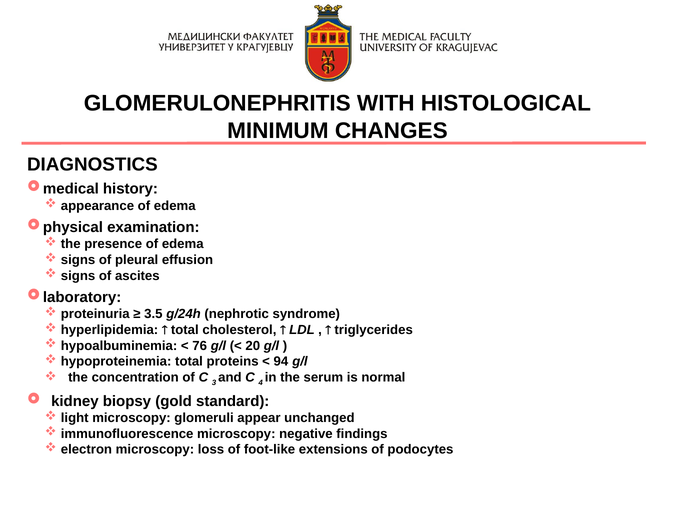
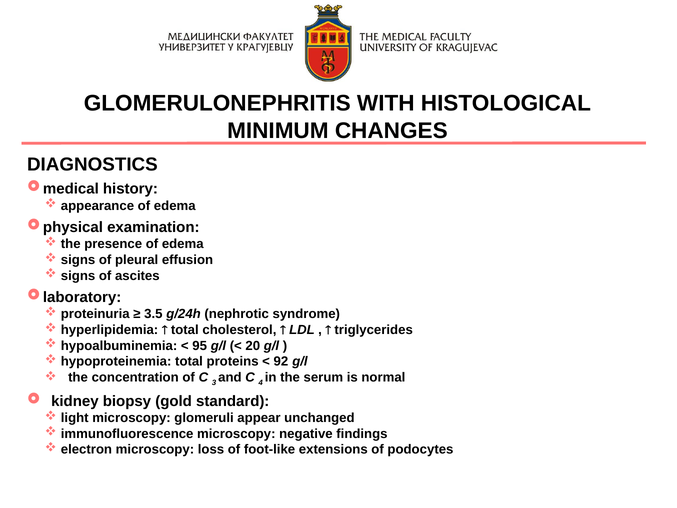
76: 76 -> 95 (200, 346)
94: 94 -> 92 (281, 361)
